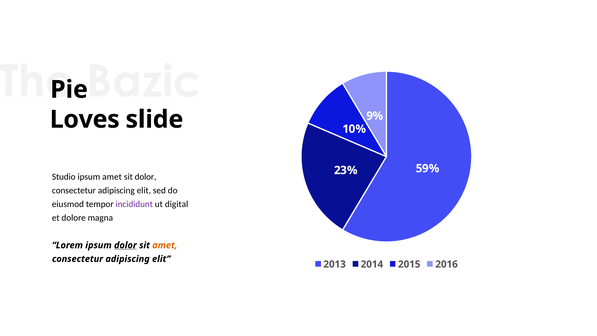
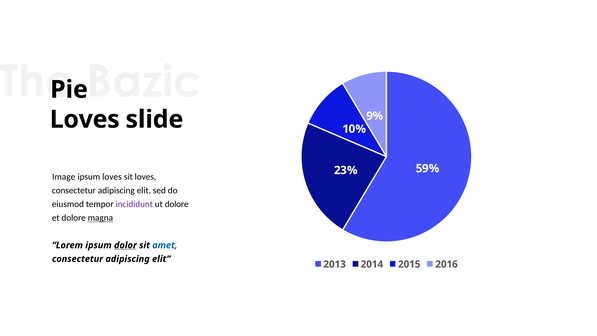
Studio: Studio -> Image (64, 177)
ipsum amet: amet -> loves (112, 177)
sit dolor: dolor -> loves (145, 177)
ut digital: digital -> dolore (177, 204)
magna underline: none -> present (100, 218)
amet colour: orange -> blue (165, 245)
